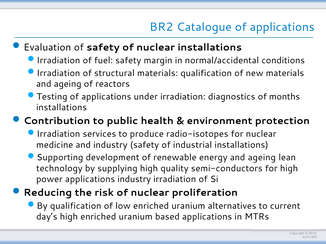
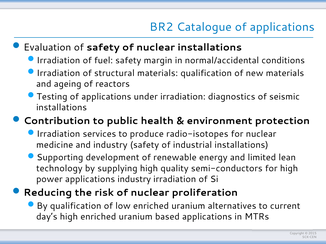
months: months -> seismic (284, 97)
energy and ageing: ageing -> limited (262, 158)
